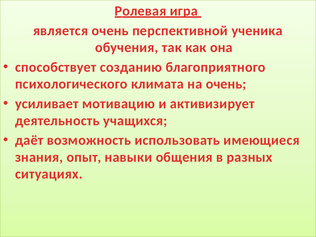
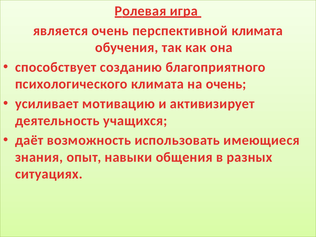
перспективной ученика: ученика -> климата (257, 31)
